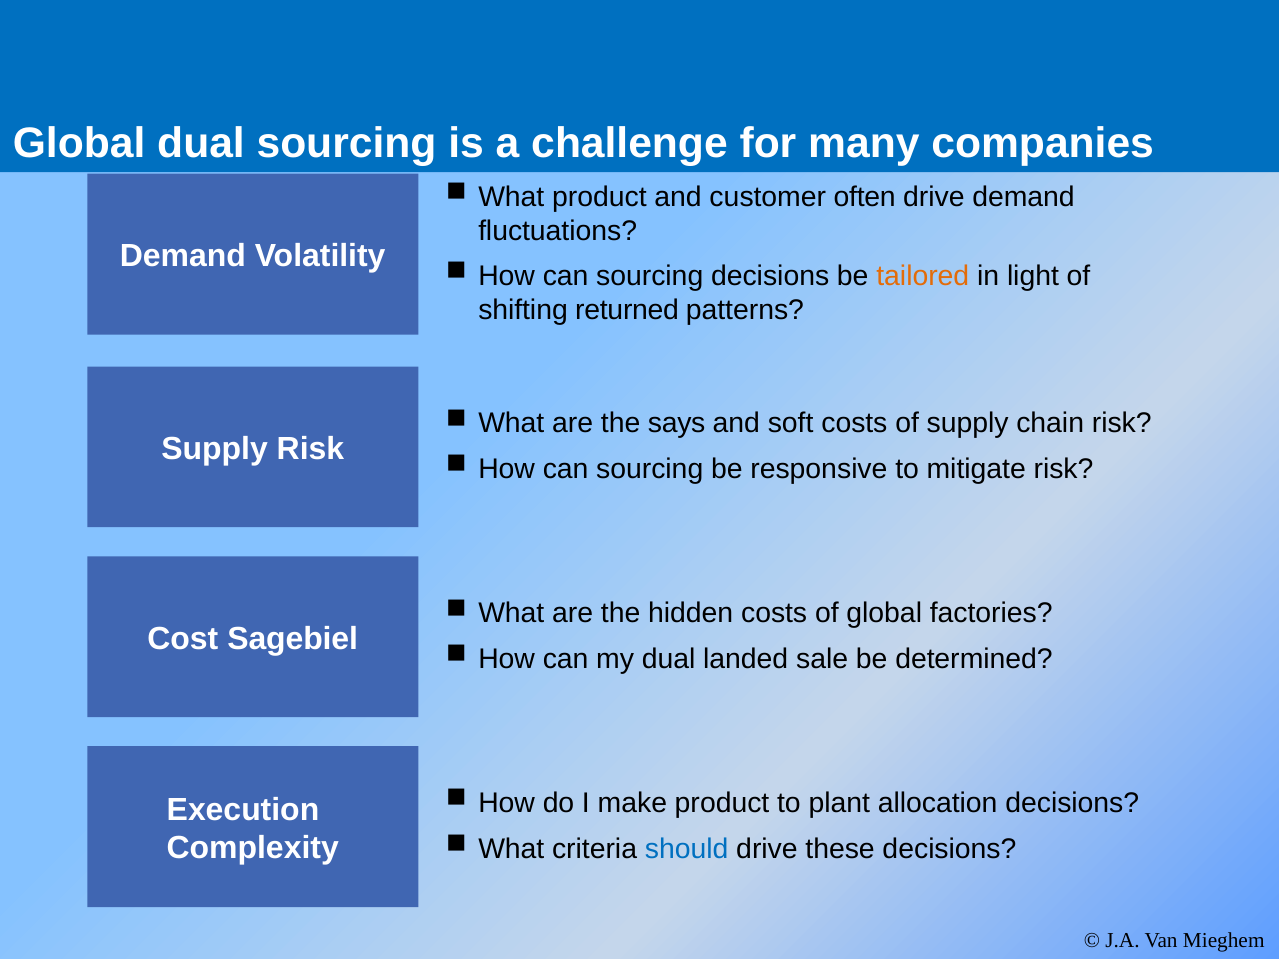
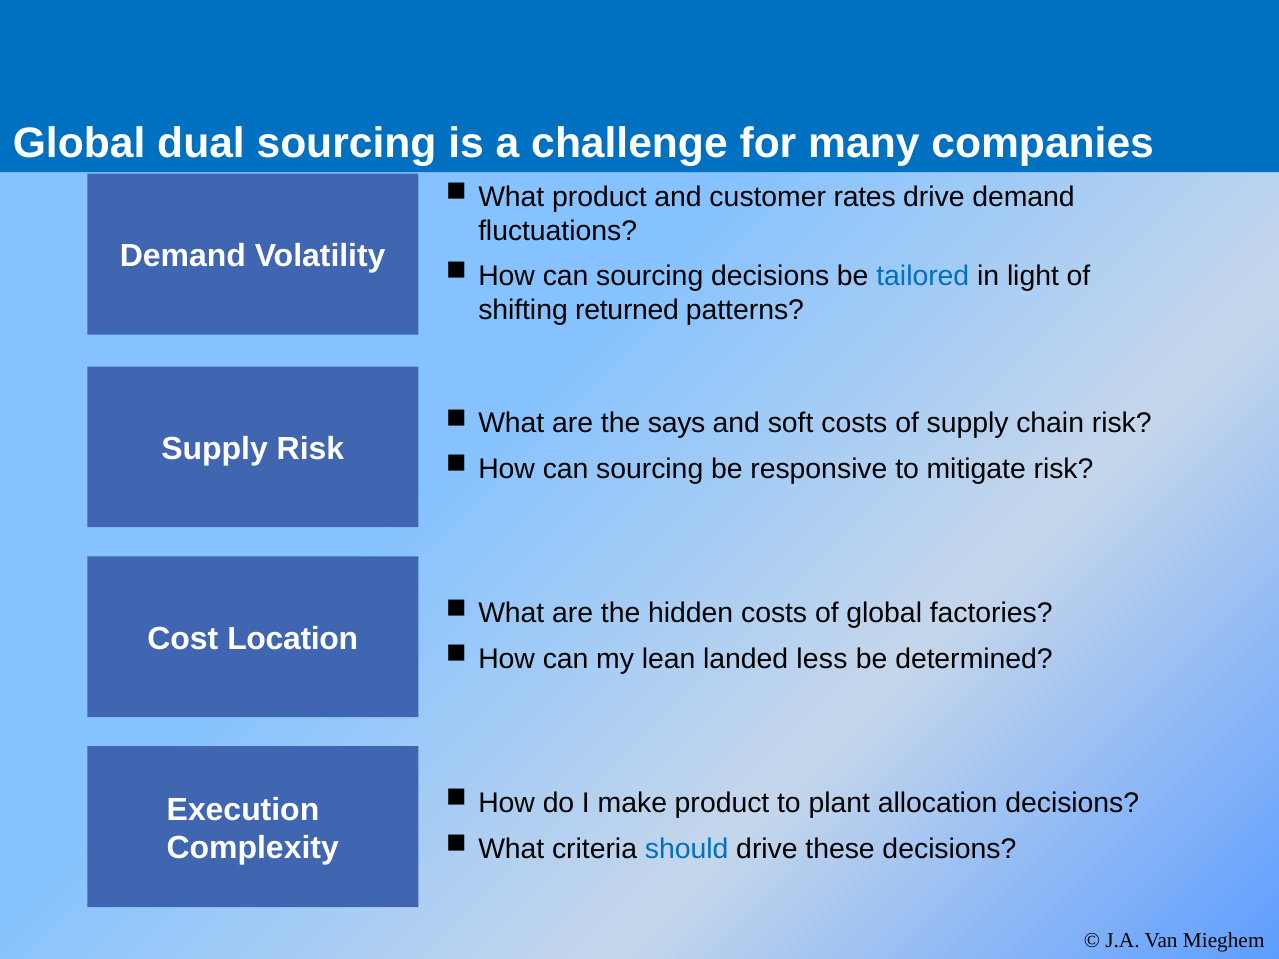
often: often -> rates (865, 197)
tailored colour: orange -> blue (923, 276)
Sagebiel: Sagebiel -> Location (293, 639)
my dual: dual -> lean (669, 659)
sale: sale -> less (822, 659)
